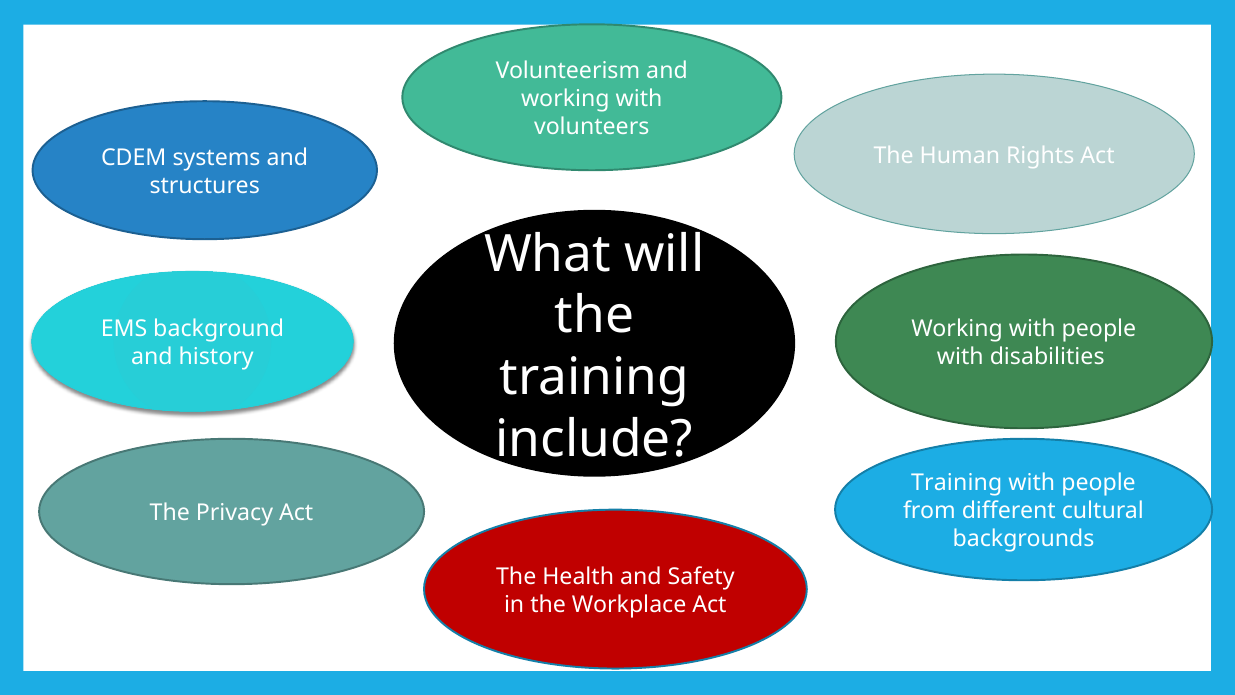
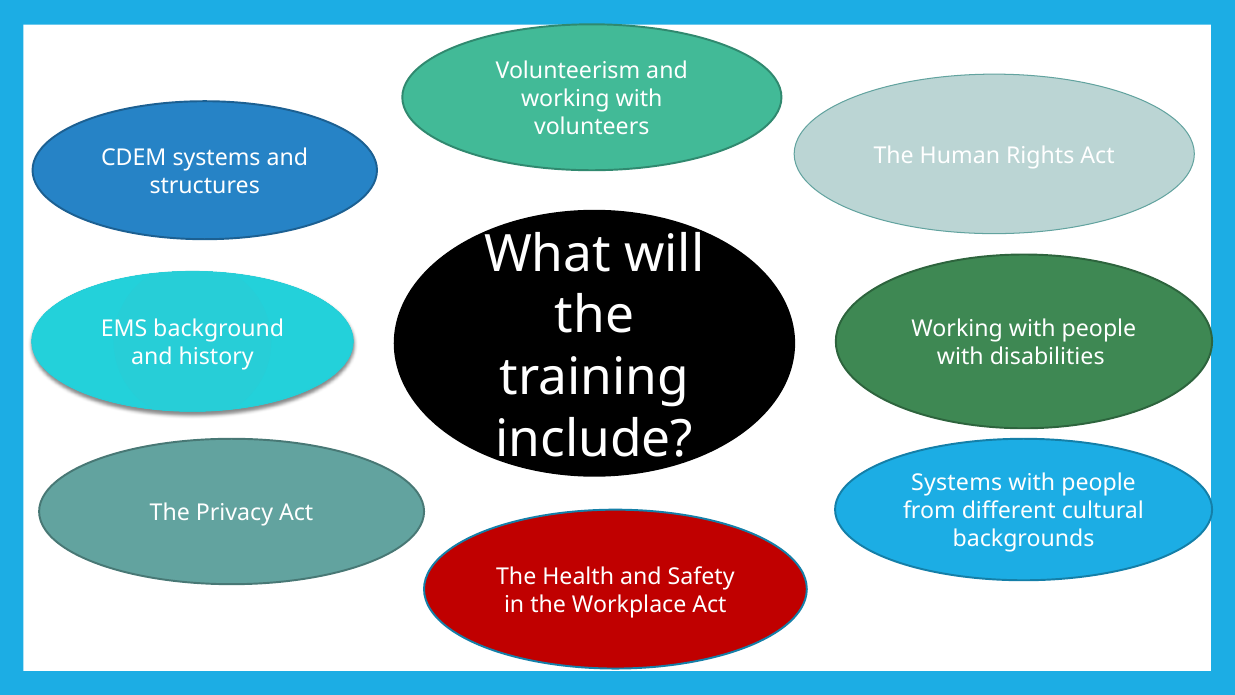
Training: Training -> Systems (957, 483)
